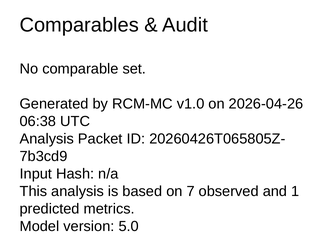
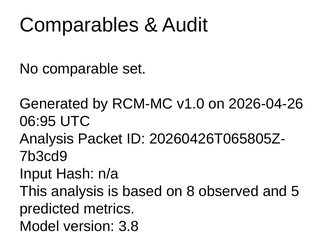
06:38: 06:38 -> 06:95 (38, 121)
7: 7 -> 8 (191, 191)
1: 1 -> 5 (295, 191)
5.0: 5.0 -> 3.8 (129, 226)
